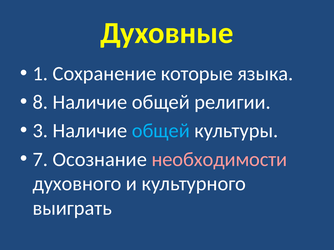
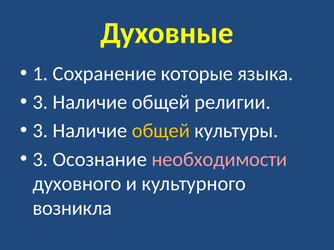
8: 8 -> 3 (40, 102)
общей colour: light blue -> yellow (161, 131)
7: 7 -> 3 (40, 160)
выиграть: выиграть -> возникла (72, 209)
